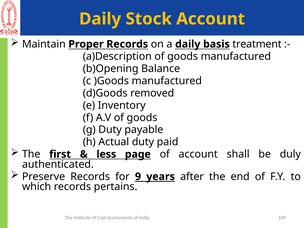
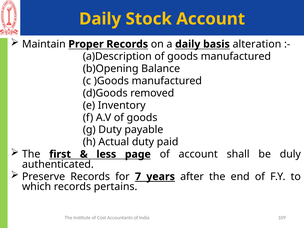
treatment: treatment -> alteration (257, 44)
9: 9 -> 7 (138, 177)
